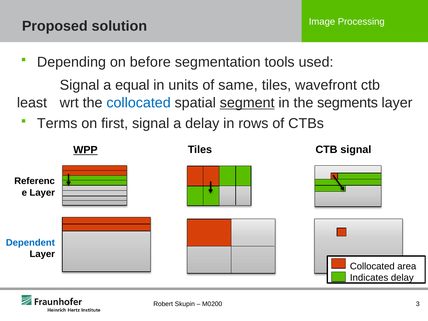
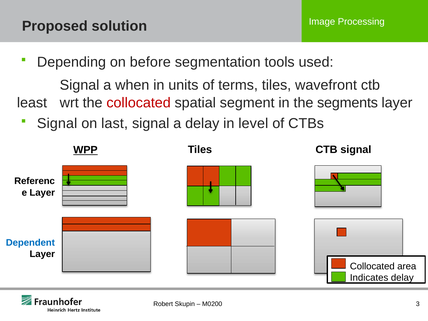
equal: equal -> when (132, 85)
same: same -> terms (238, 85)
collocated colour: blue -> red (139, 103)
segment underline: present -> none (247, 103)
Terms: Terms -> Signal (57, 124)
first: first -> last (115, 124)
rows: rows -> level (253, 124)
